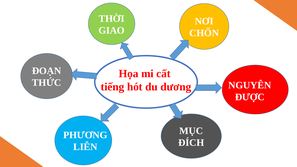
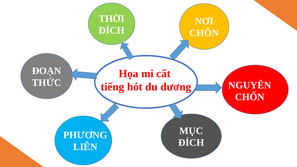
GIAO: GIAO -> ĐÍCH (112, 30)
ĐƯỢC: ĐƯỢC -> CHỐN (250, 97)
